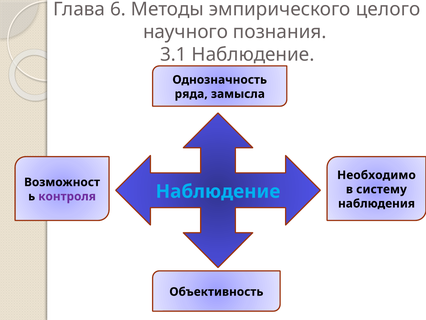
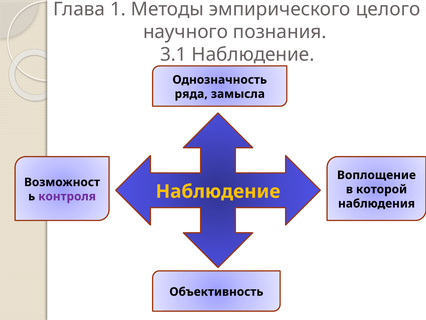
6: 6 -> 1 (118, 9)
Необходимо: Необходимо -> Воплощение (376, 175)
систему: систему -> которой (382, 189)
Наблюдение colour: light blue -> yellow (218, 191)
